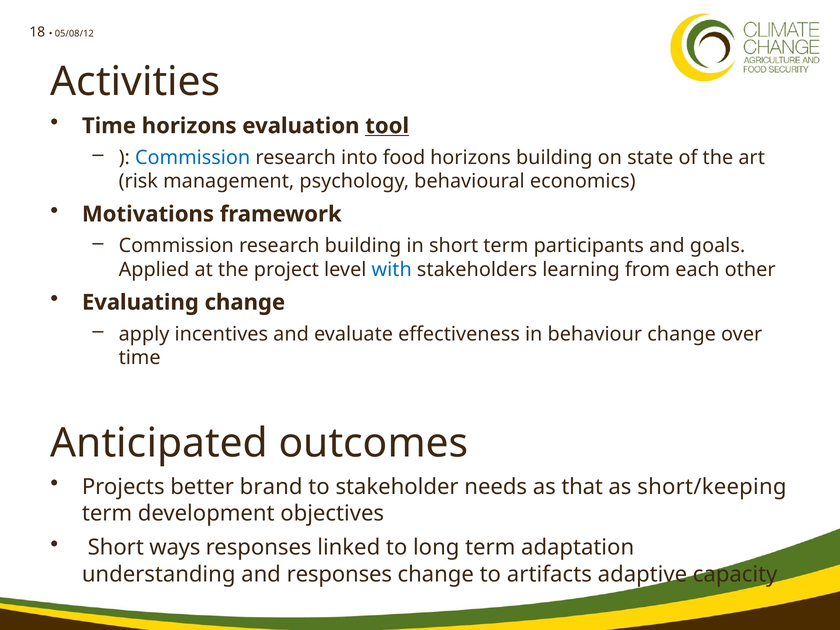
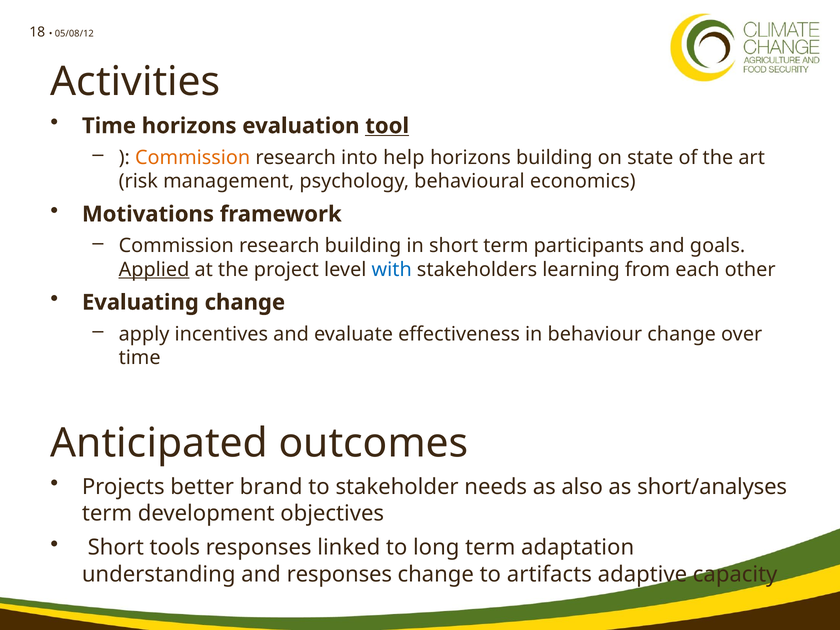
Commission colour: blue -> orange (193, 158)
food: food -> help (404, 158)
Applied underline: none -> present (154, 270)
that: that -> also (582, 487)
short/keeping: short/keeping -> short/analyses (712, 487)
ways: ways -> tools (175, 548)
